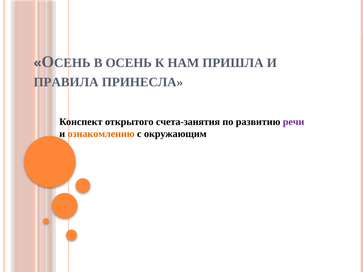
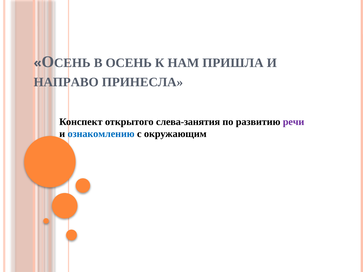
ПРАВИЛА: ПРАВИЛА -> НАПРАВО (66, 82)
счета-занятия: счета-занятия -> слева-занятия (188, 122)
ознакомлению colour: orange -> blue (101, 134)
